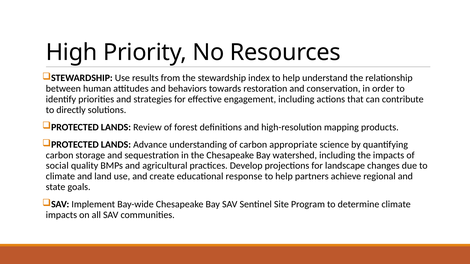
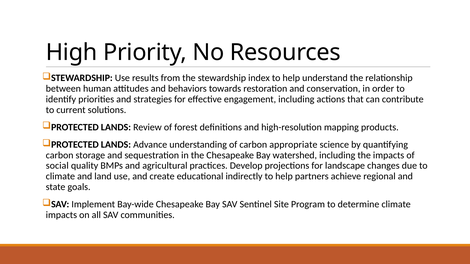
directly: directly -> current (71, 110)
response: response -> indirectly (244, 177)
